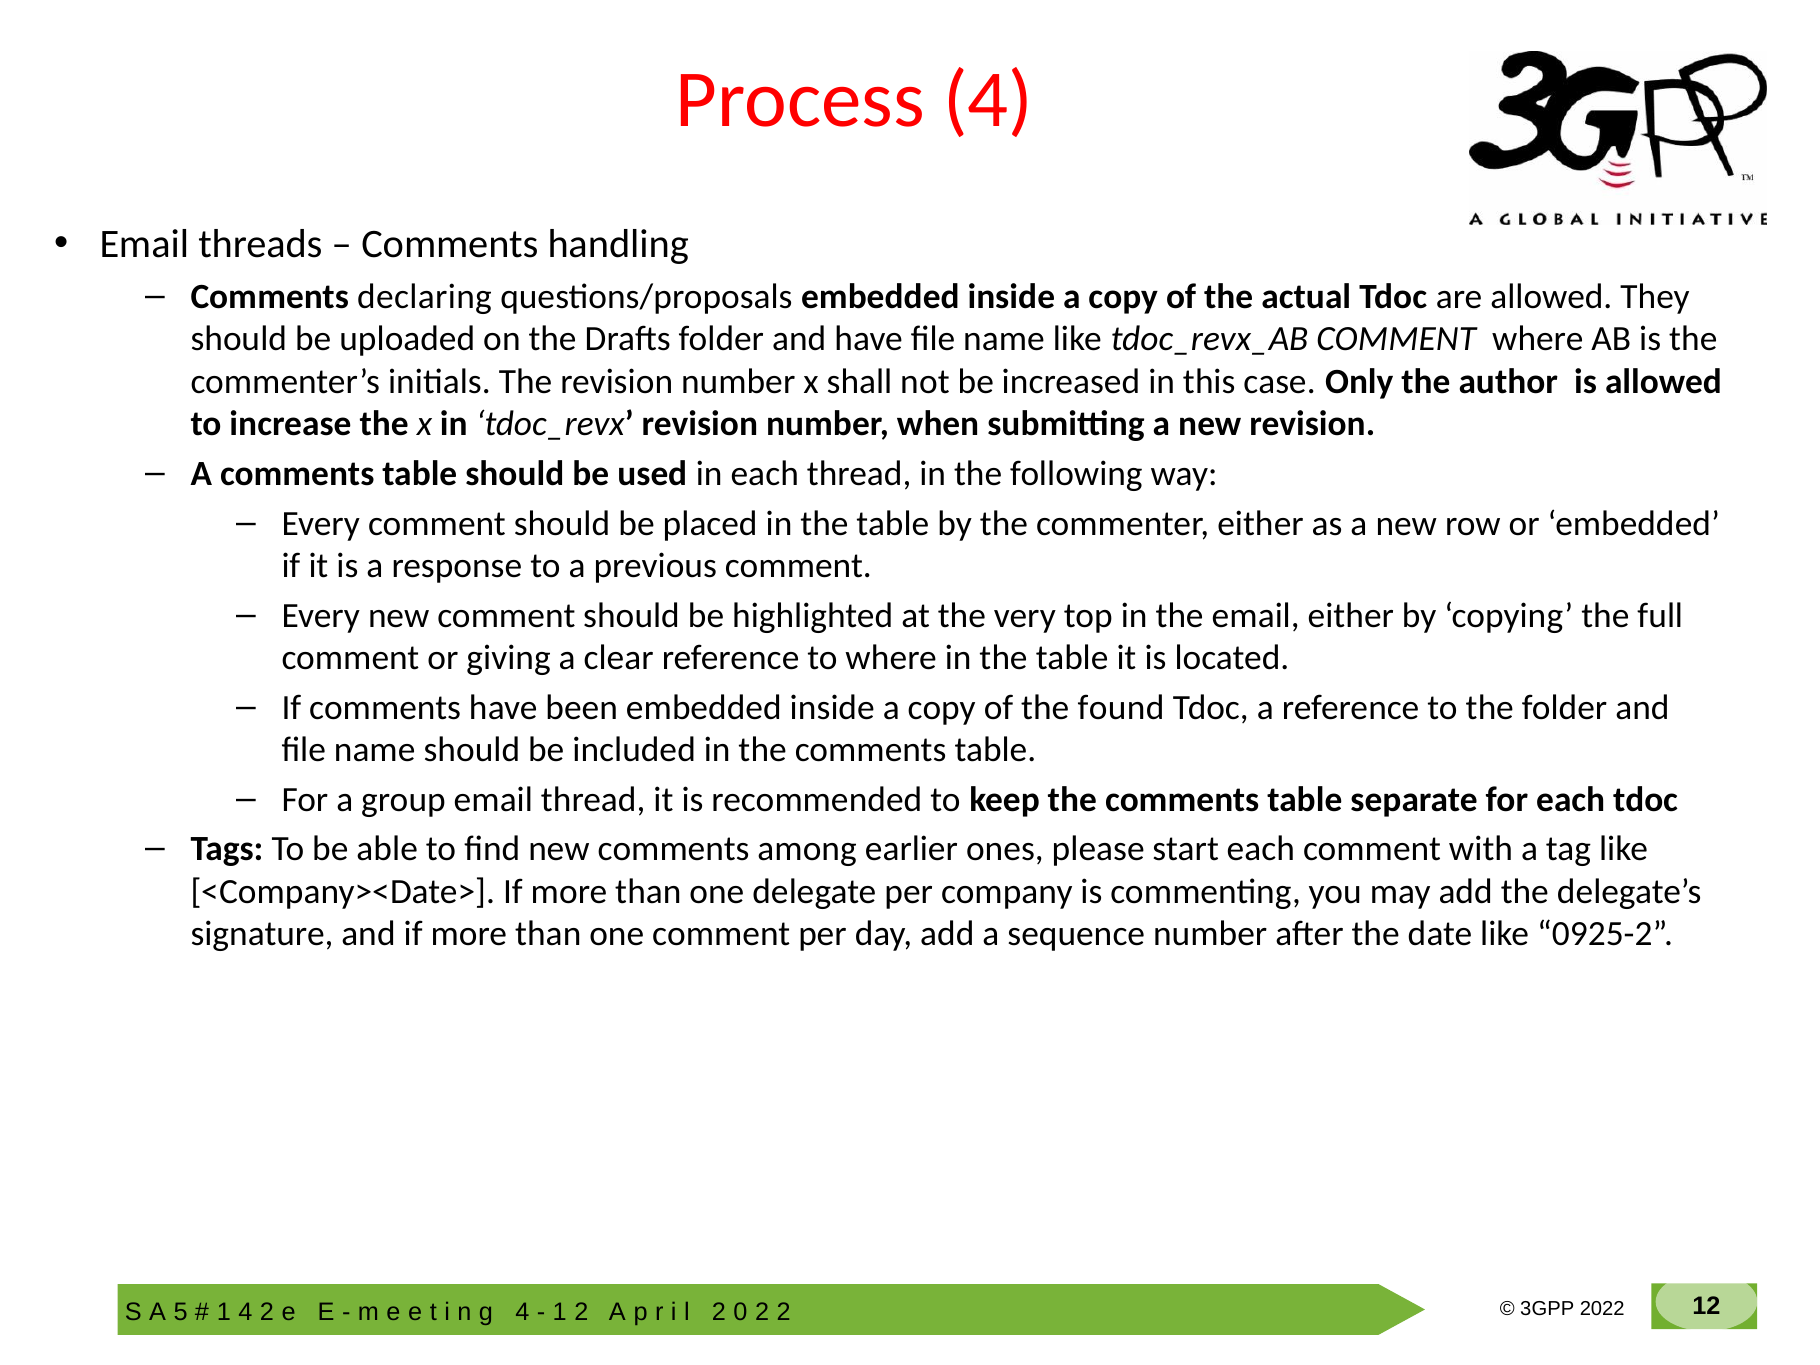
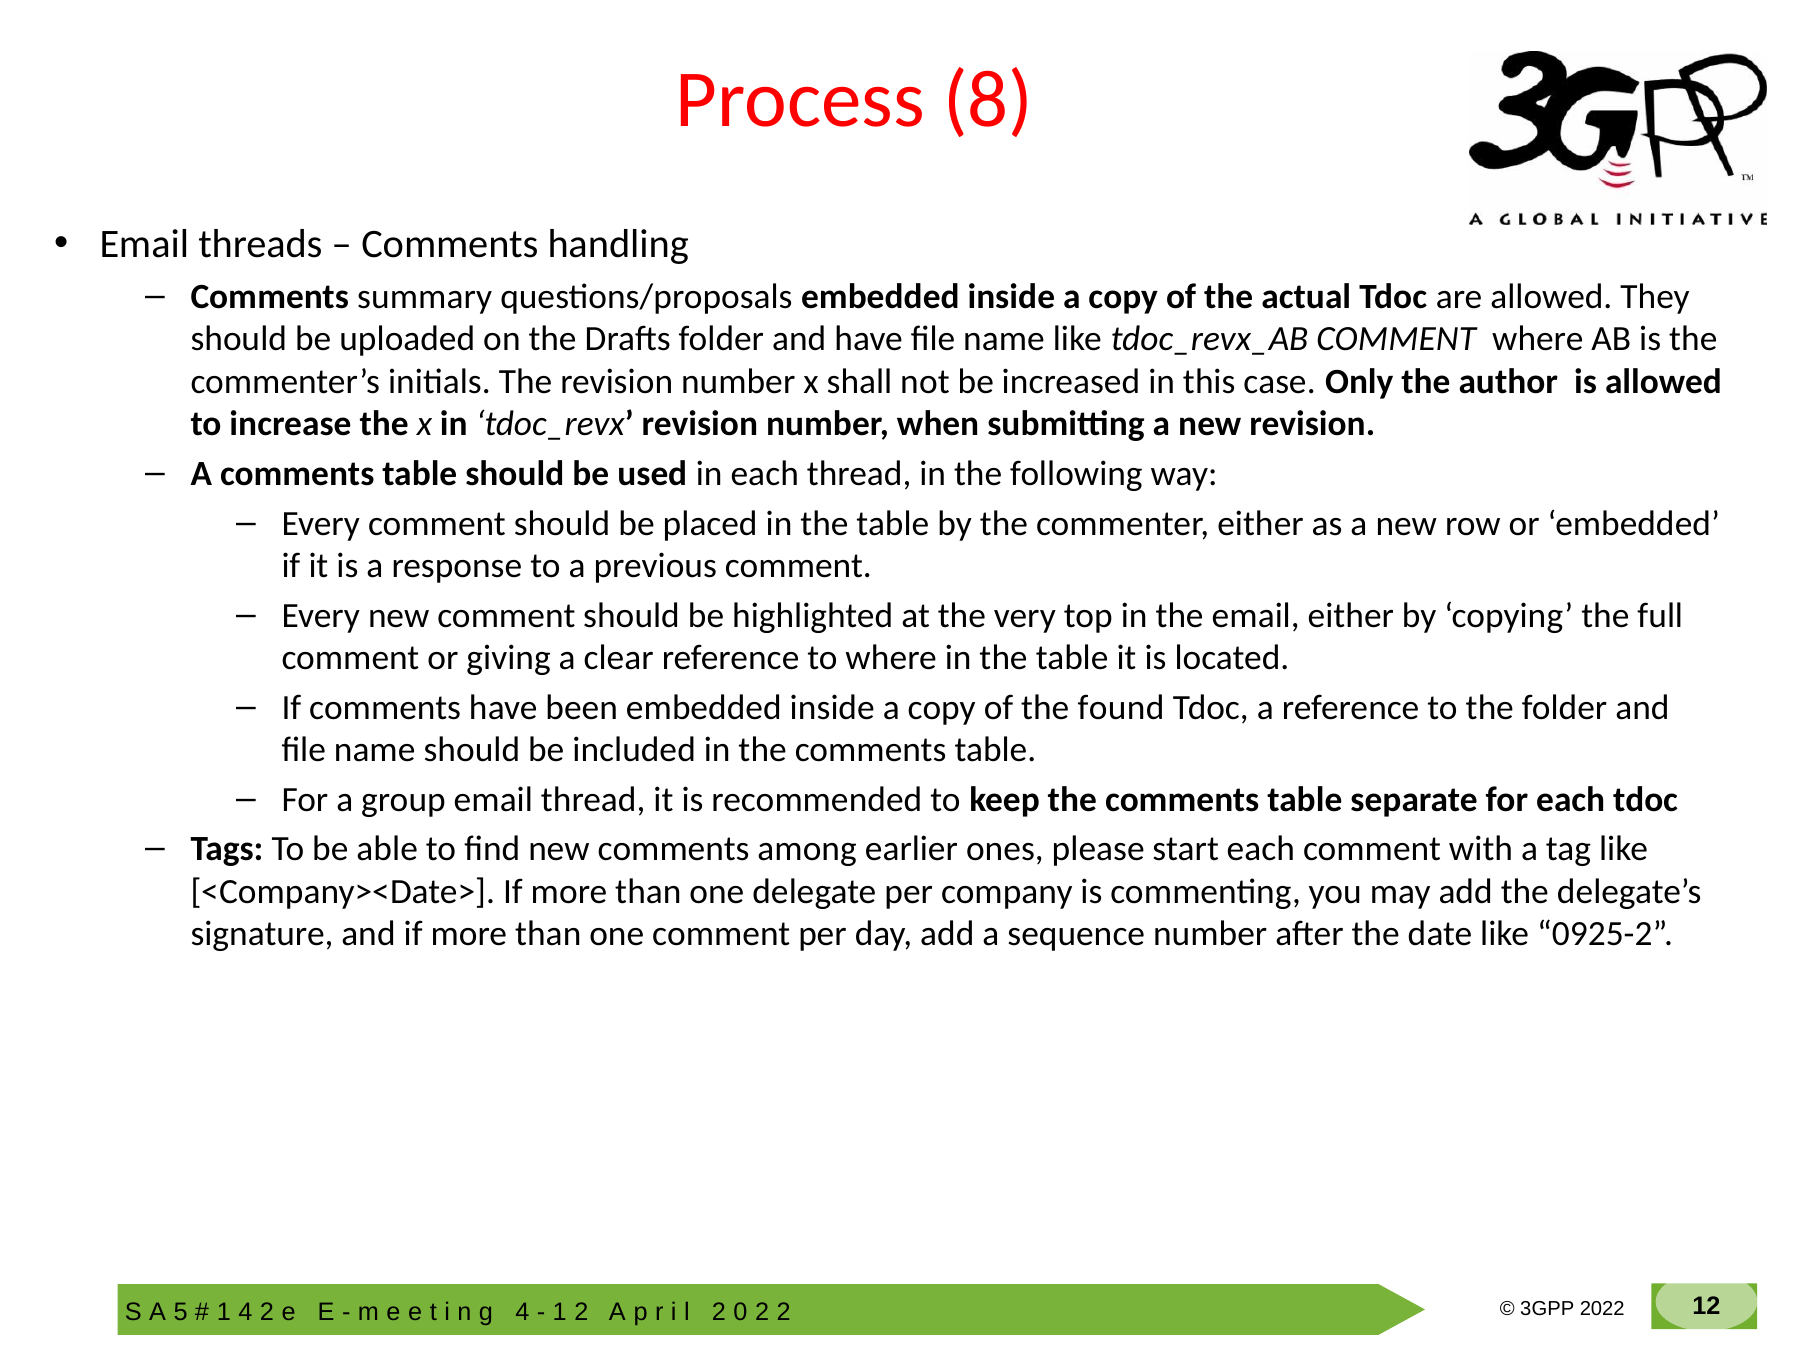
Process 4: 4 -> 8 (988, 100)
declaring: declaring -> summary (425, 297)
